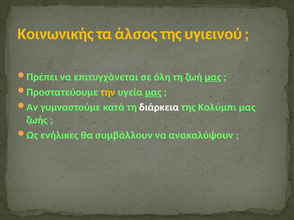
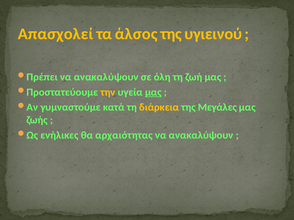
Κοινωνικής: Κοινωνικής -> Απασχολεί (56, 34)
επιτυγχάνεται: επιτυγχάνεται -> ανακαλύψουν (106, 77)
μας underline: present -> none (213, 77)
διάρκεια colour: white -> yellow (159, 108)
Κολύμπι: Κολύμπι -> Μεγάλες (217, 108)
συμβάλλουν: συμβάλλουν -> αρχαιότητας (124, 135)
